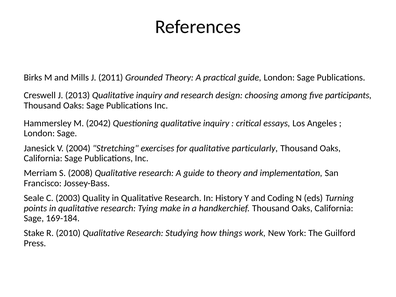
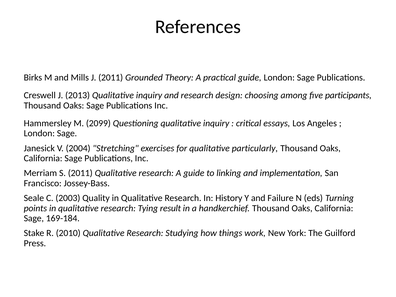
2042: 2042 -> 2099 (98, 123)
S 2008: 2008 -> 2011 (80, 173)
to theory: theory -> linking (229, 173)
Coding: Coding -> Failure (281, 198)
make: make -> result (170, 208)
